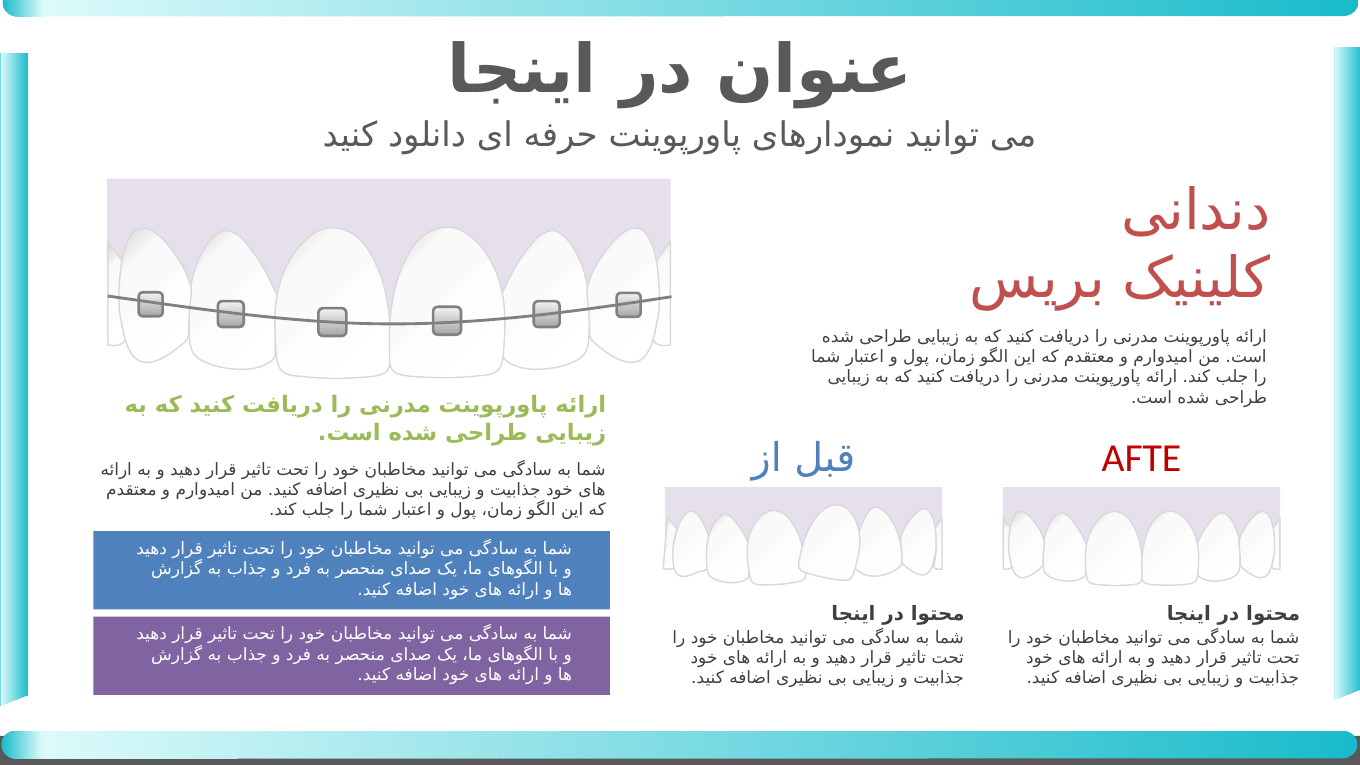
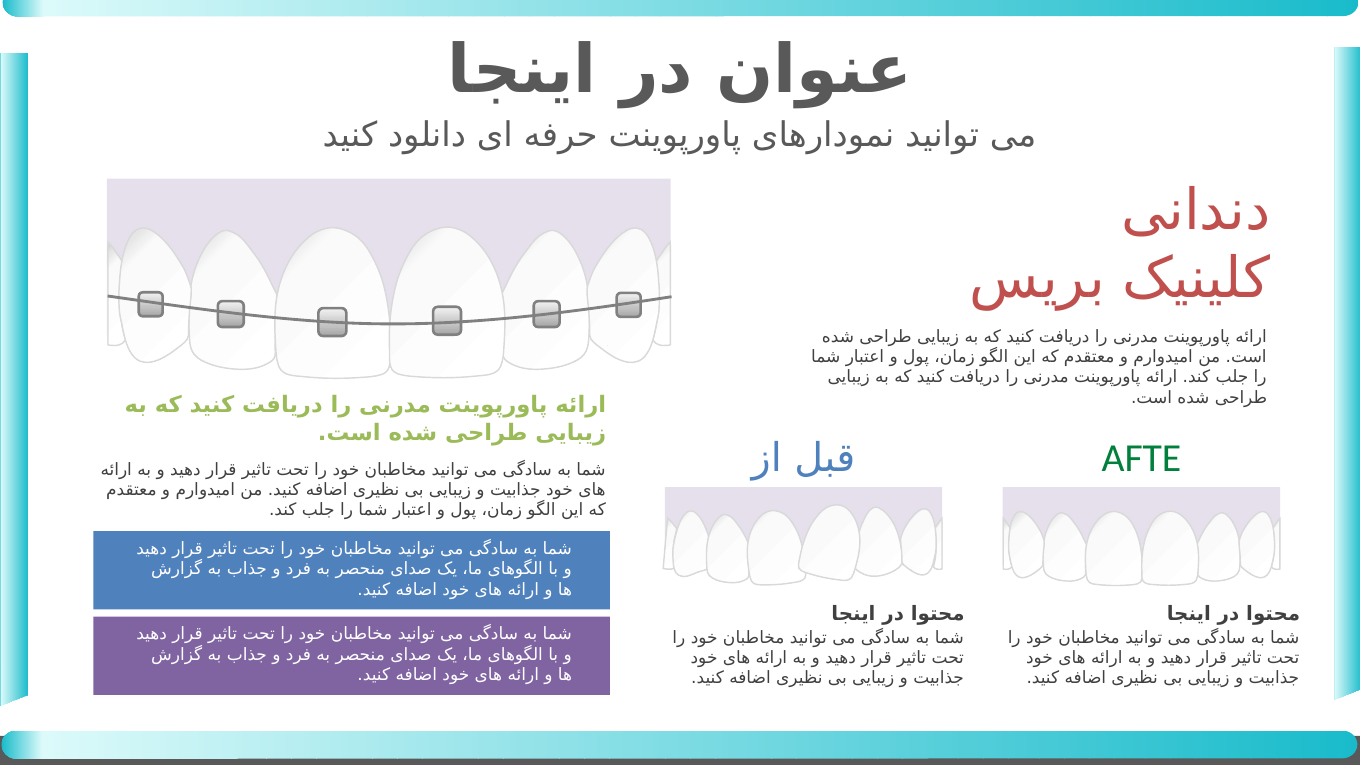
AFTE colour: red -> green (1141, 458)
